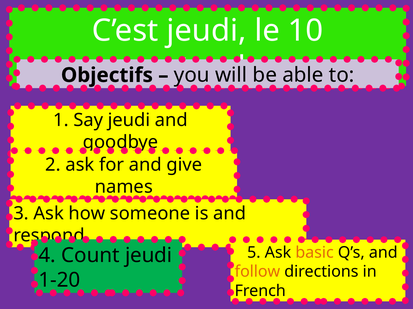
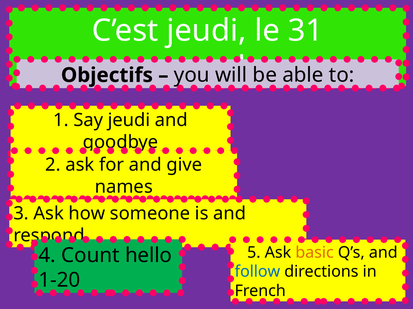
10: 10 -> 31 (306, 31)
Count jeudi: jeudi -> hello (149, 256)
follow colour: orange -> blue (257, 272)
